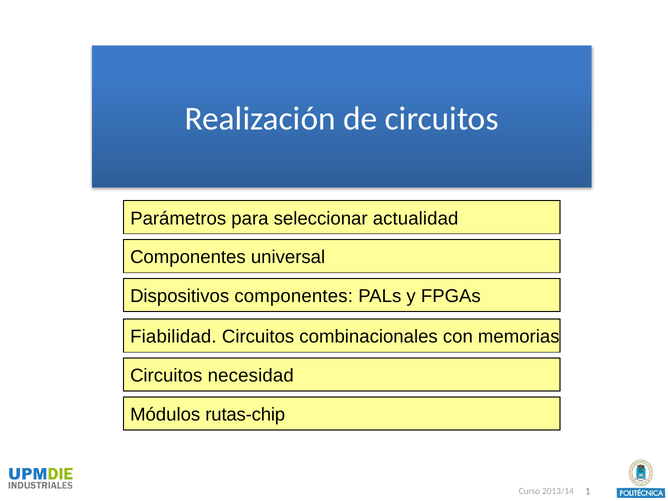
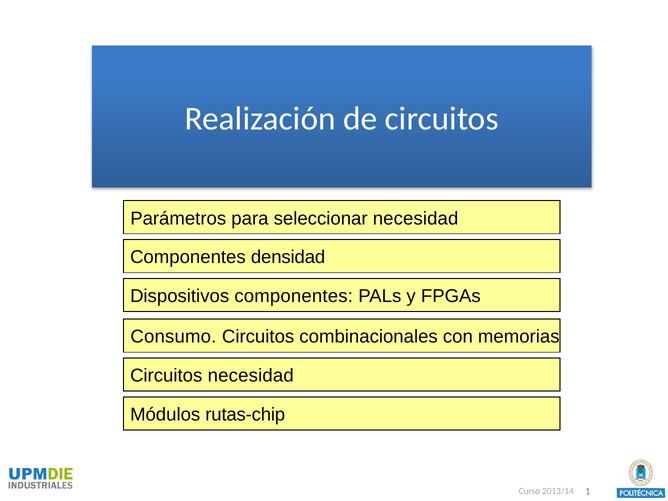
seleccionar actualidad: actualidad -> necesidad (416, 218)
universal: universal -> densidad (288, 257)
Fiabilidad: Fiabilidad -> Consumo (173, 337)
